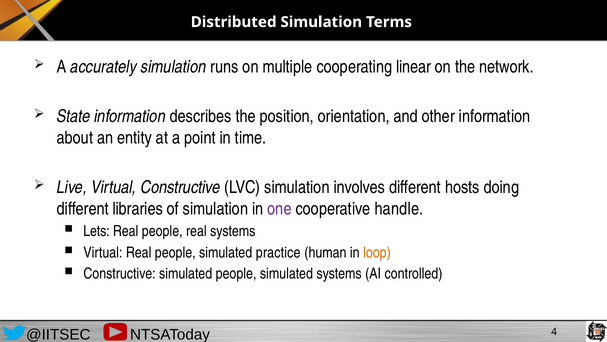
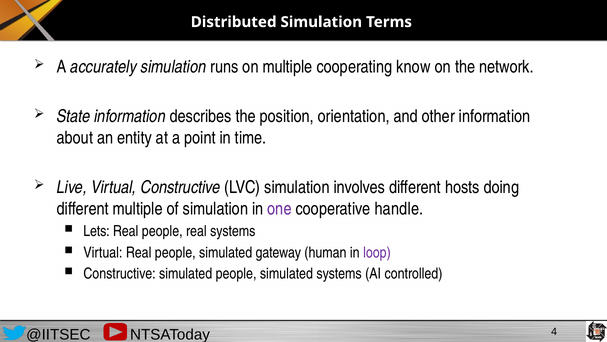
linear: linear -> know (414, 67)
different libraries: libraries -> multiple (138, 208)
practice: practice -> gateway (278, 252)
loop colour: orange -> purple (377, 252)
